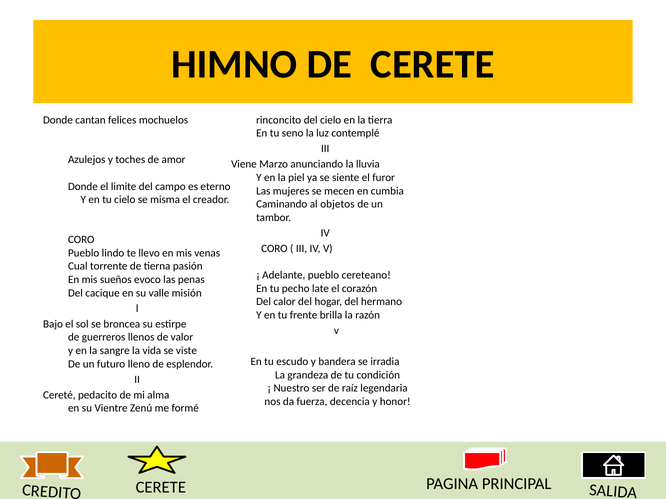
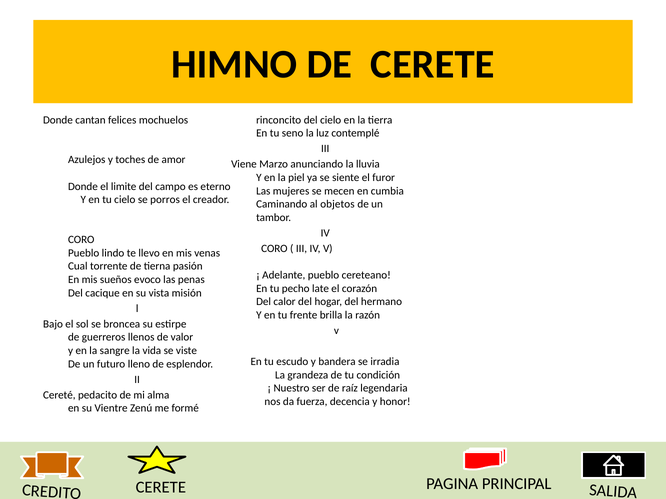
misma: misma -> porros (165, 200)
valle: valle -> vista (159, 293)
